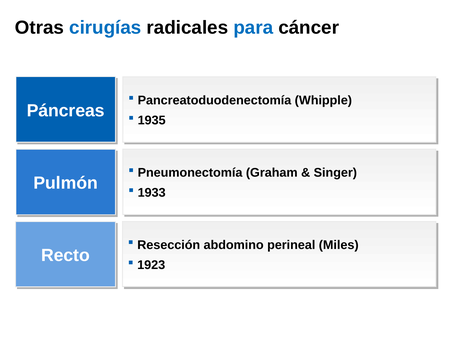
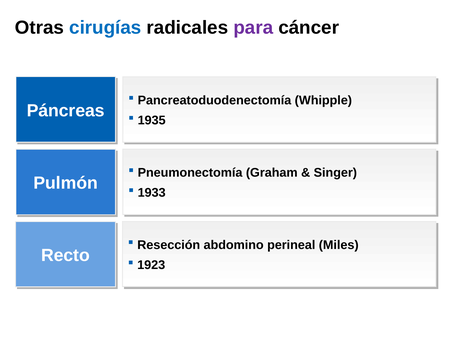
para colour: blue -> purple (253, 27)
